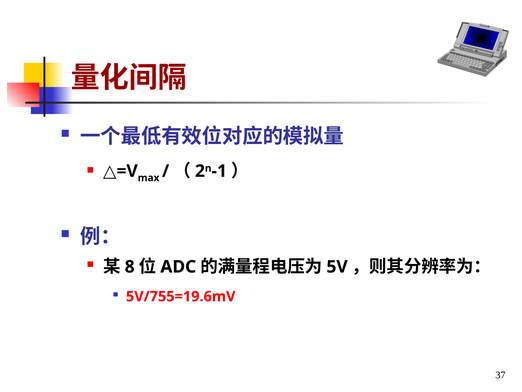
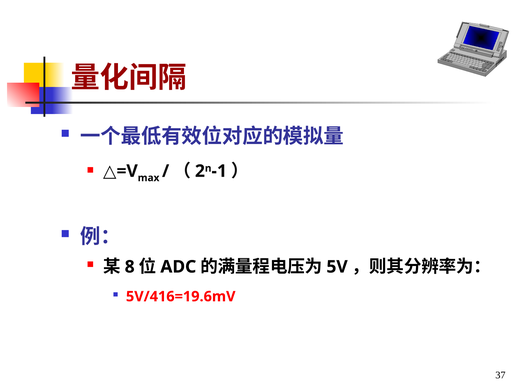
5V/755=19.6mV: 5V/755=19.6mV -> 5V/416=19.6mV (181, 296)
